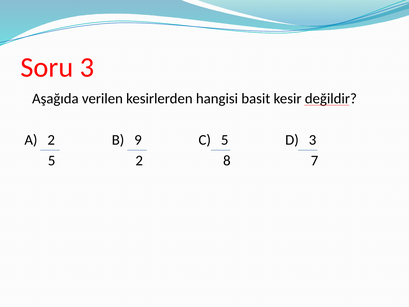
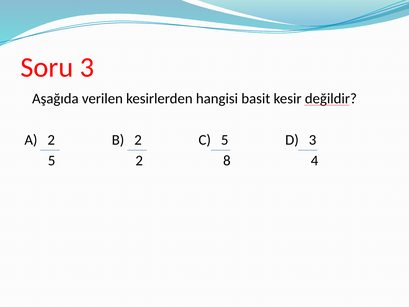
B 9: 9 -> 2 (138, 140)
7: 7 -> 4 (315, 160)
